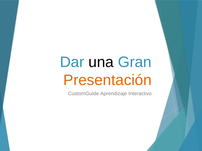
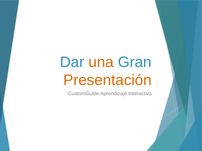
una colour: black -> orange (101, 62)
